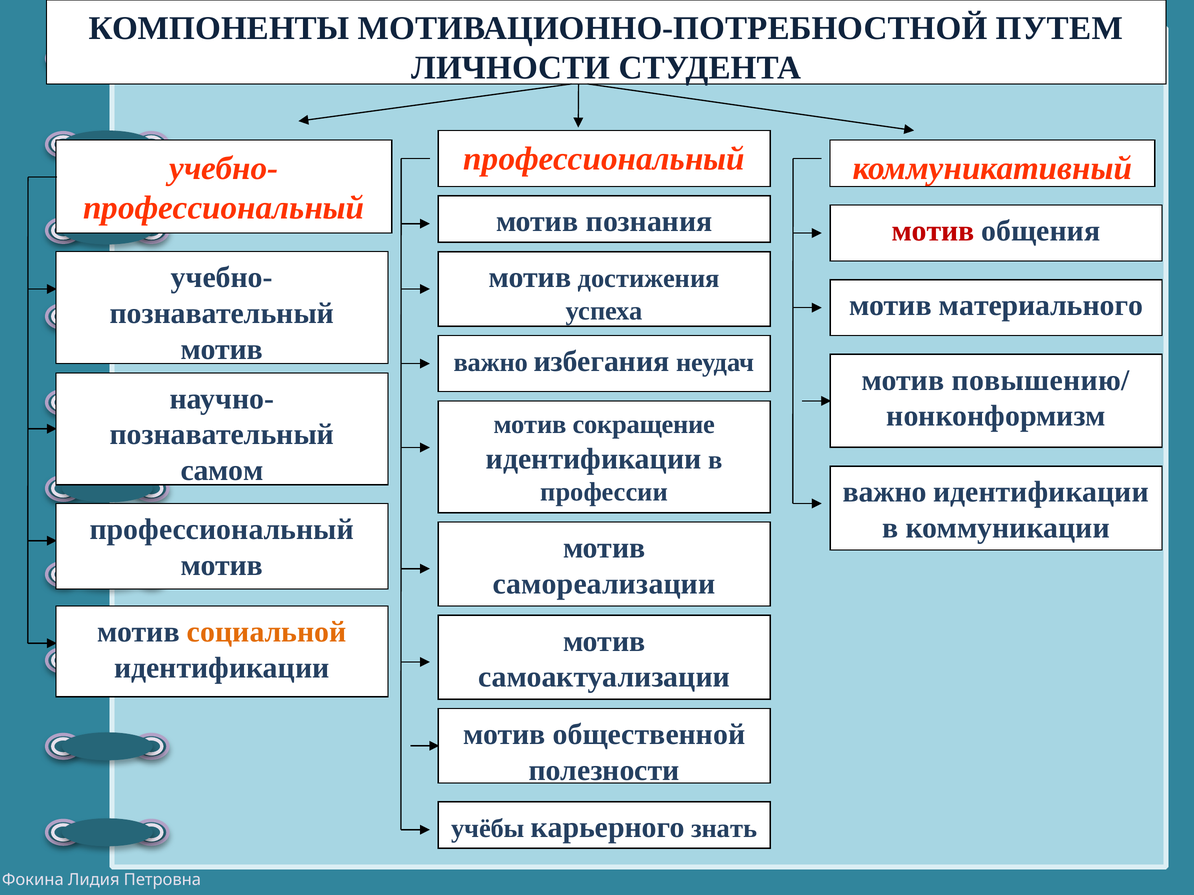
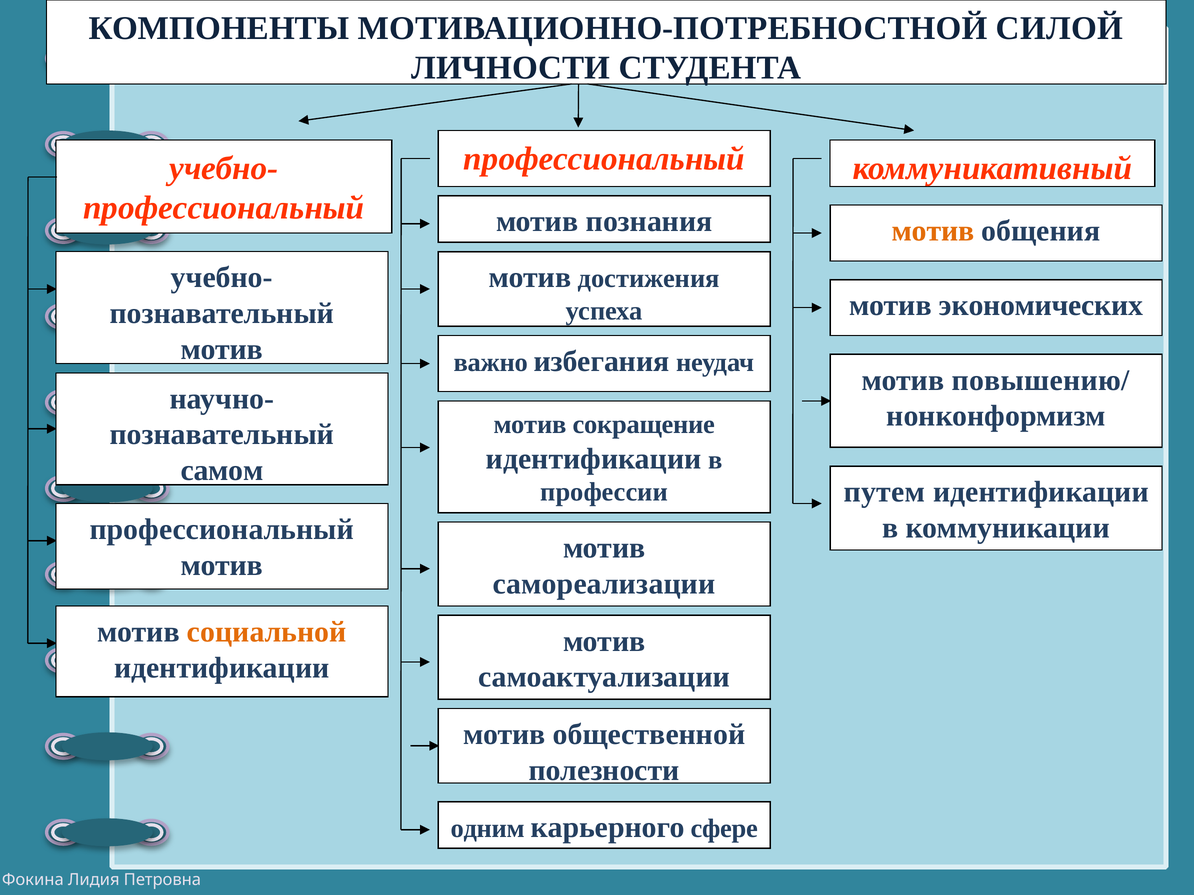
ПУТЕМ: ПУТЕМ -> СИЛОЙ (1059, 28)
мотив colour: red -> orange (933, 231)
материального: материального -> экономических (1041, 306)
важно: важно -> путем (884, 492)
учёбы: учёбы -> одним (488, 829)
знать: знать -> сфере (724, 829)
